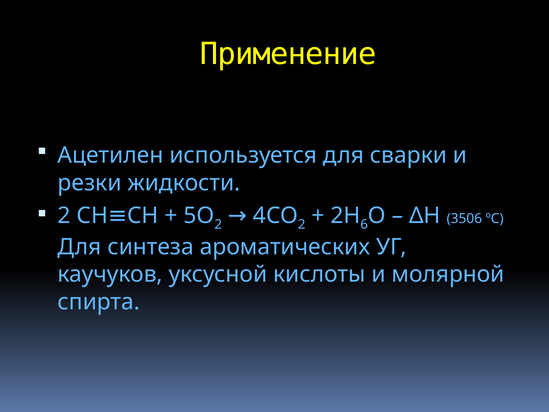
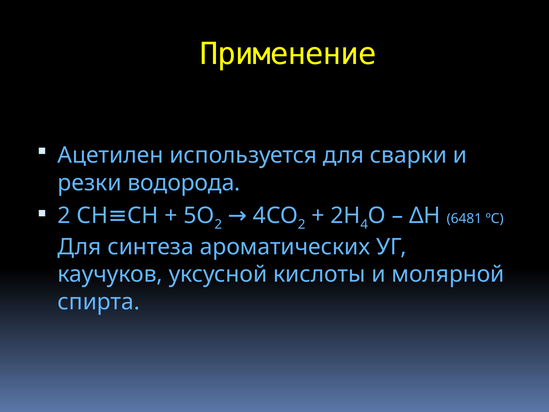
жидкости: жидкости -> водорода (184, 183)
6: 6 -> 4 (364, 224)
3506: 3506 -> 6481 (464, 219)
